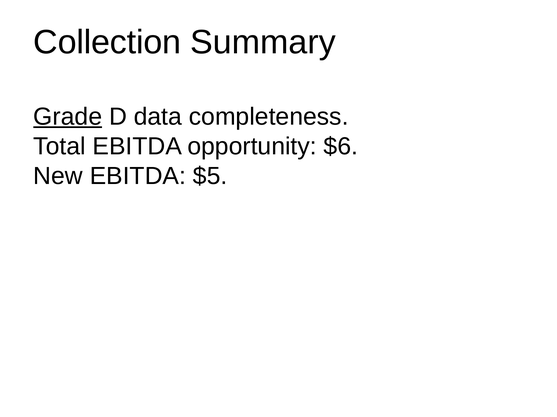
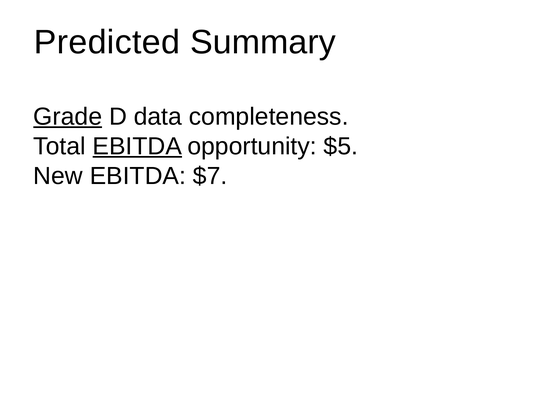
Collection: Collection -> Predicted (107, 42)
EBITDA underline: none -> present (137, 147)
$6: $6 -> $5 (341, 147)
$5: $5 -> $7 (210, 176)
